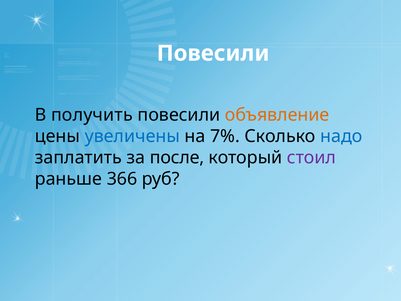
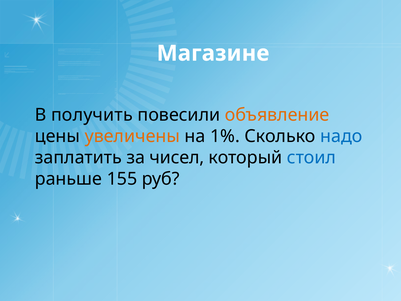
Повесили: Повесили -> Магазине (213, 53)
увеличены colour: blue -> orange (132, 136)
7%: 7% -> 1% (225, 136)
после: после -> чисел (177, 158)
стоил colour: purple -> blue (311, 158)
366: 366 -> 155 (122, 179)
